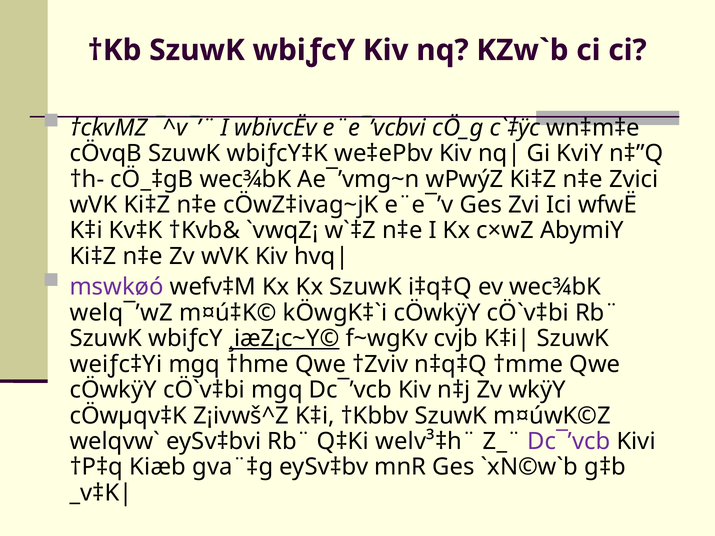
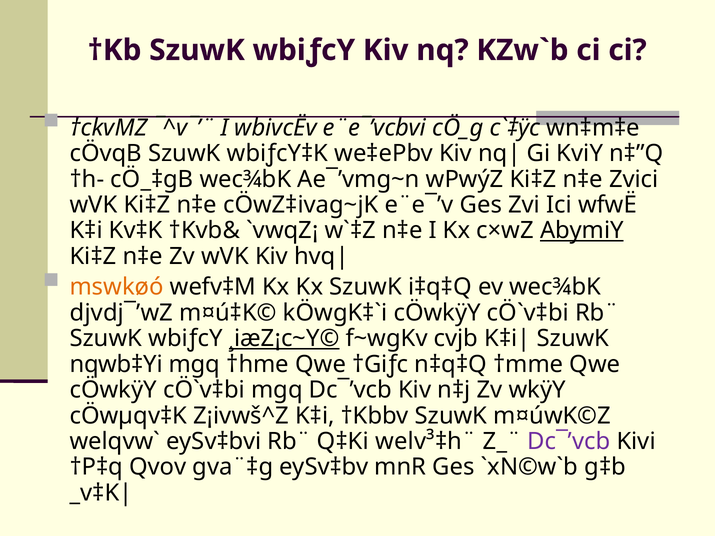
AbymiY underline: none -> present (582, 231)
mswkøó colour: purple -> orange (117, 287)
welq¯’wZ: welq¯’wZ -> djvdj¯’wZ (121, 313)
weiƒc‡Yi: weiƒc‡Yi -> nqwb‡Yi (116, 364)
†Zviv: †Zviv -> †Giƒc (380, 364)
Kiæb: Kiæb -> Qvov (158, 467)
